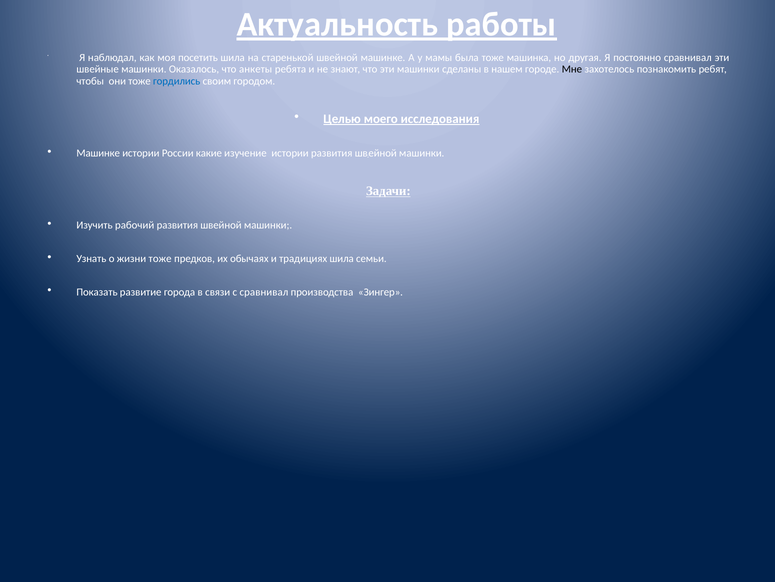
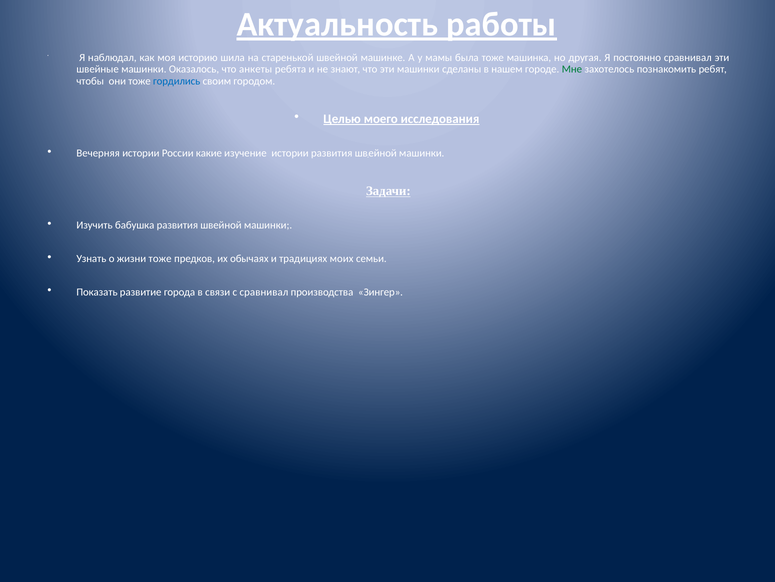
посетить: посетить -> историю (198, 58)
Мне colour: black -> green (572, 69)
Машинке: Машинке -> Вечерняя (98, 153)
рабочий: рабочий -> бабушка (135, 225)
традициях шила: шила -> моих (342, 258)
